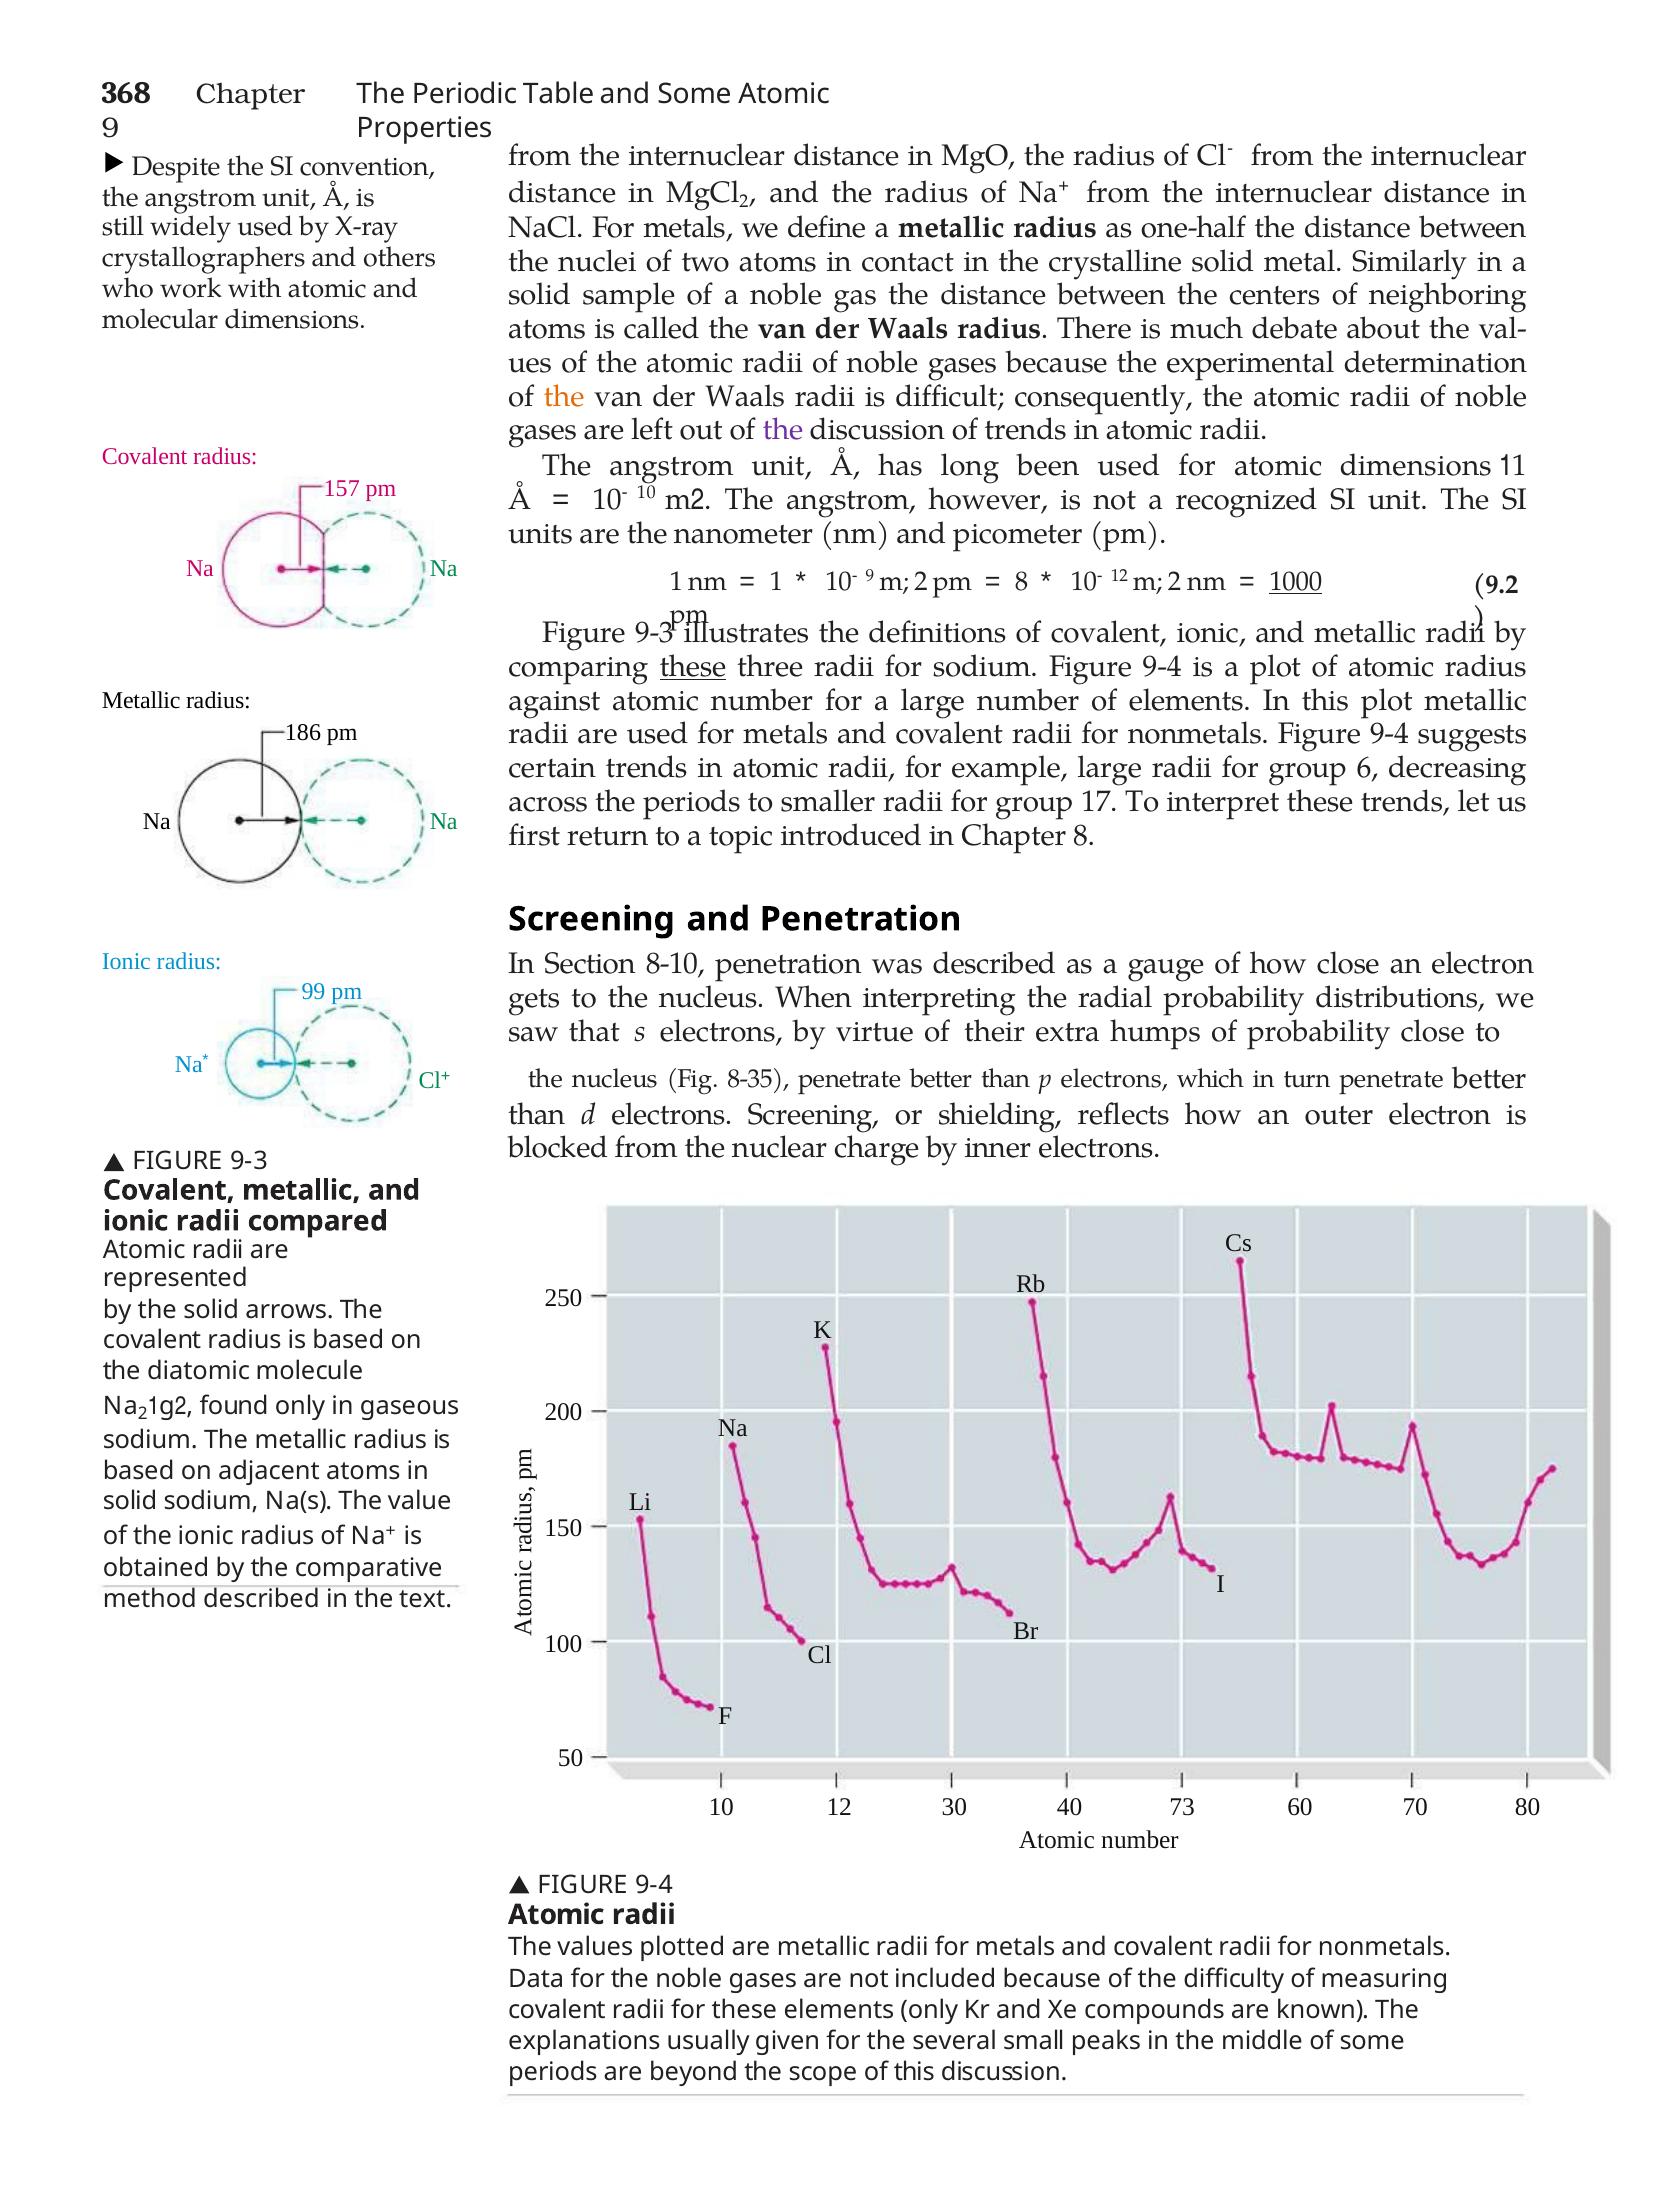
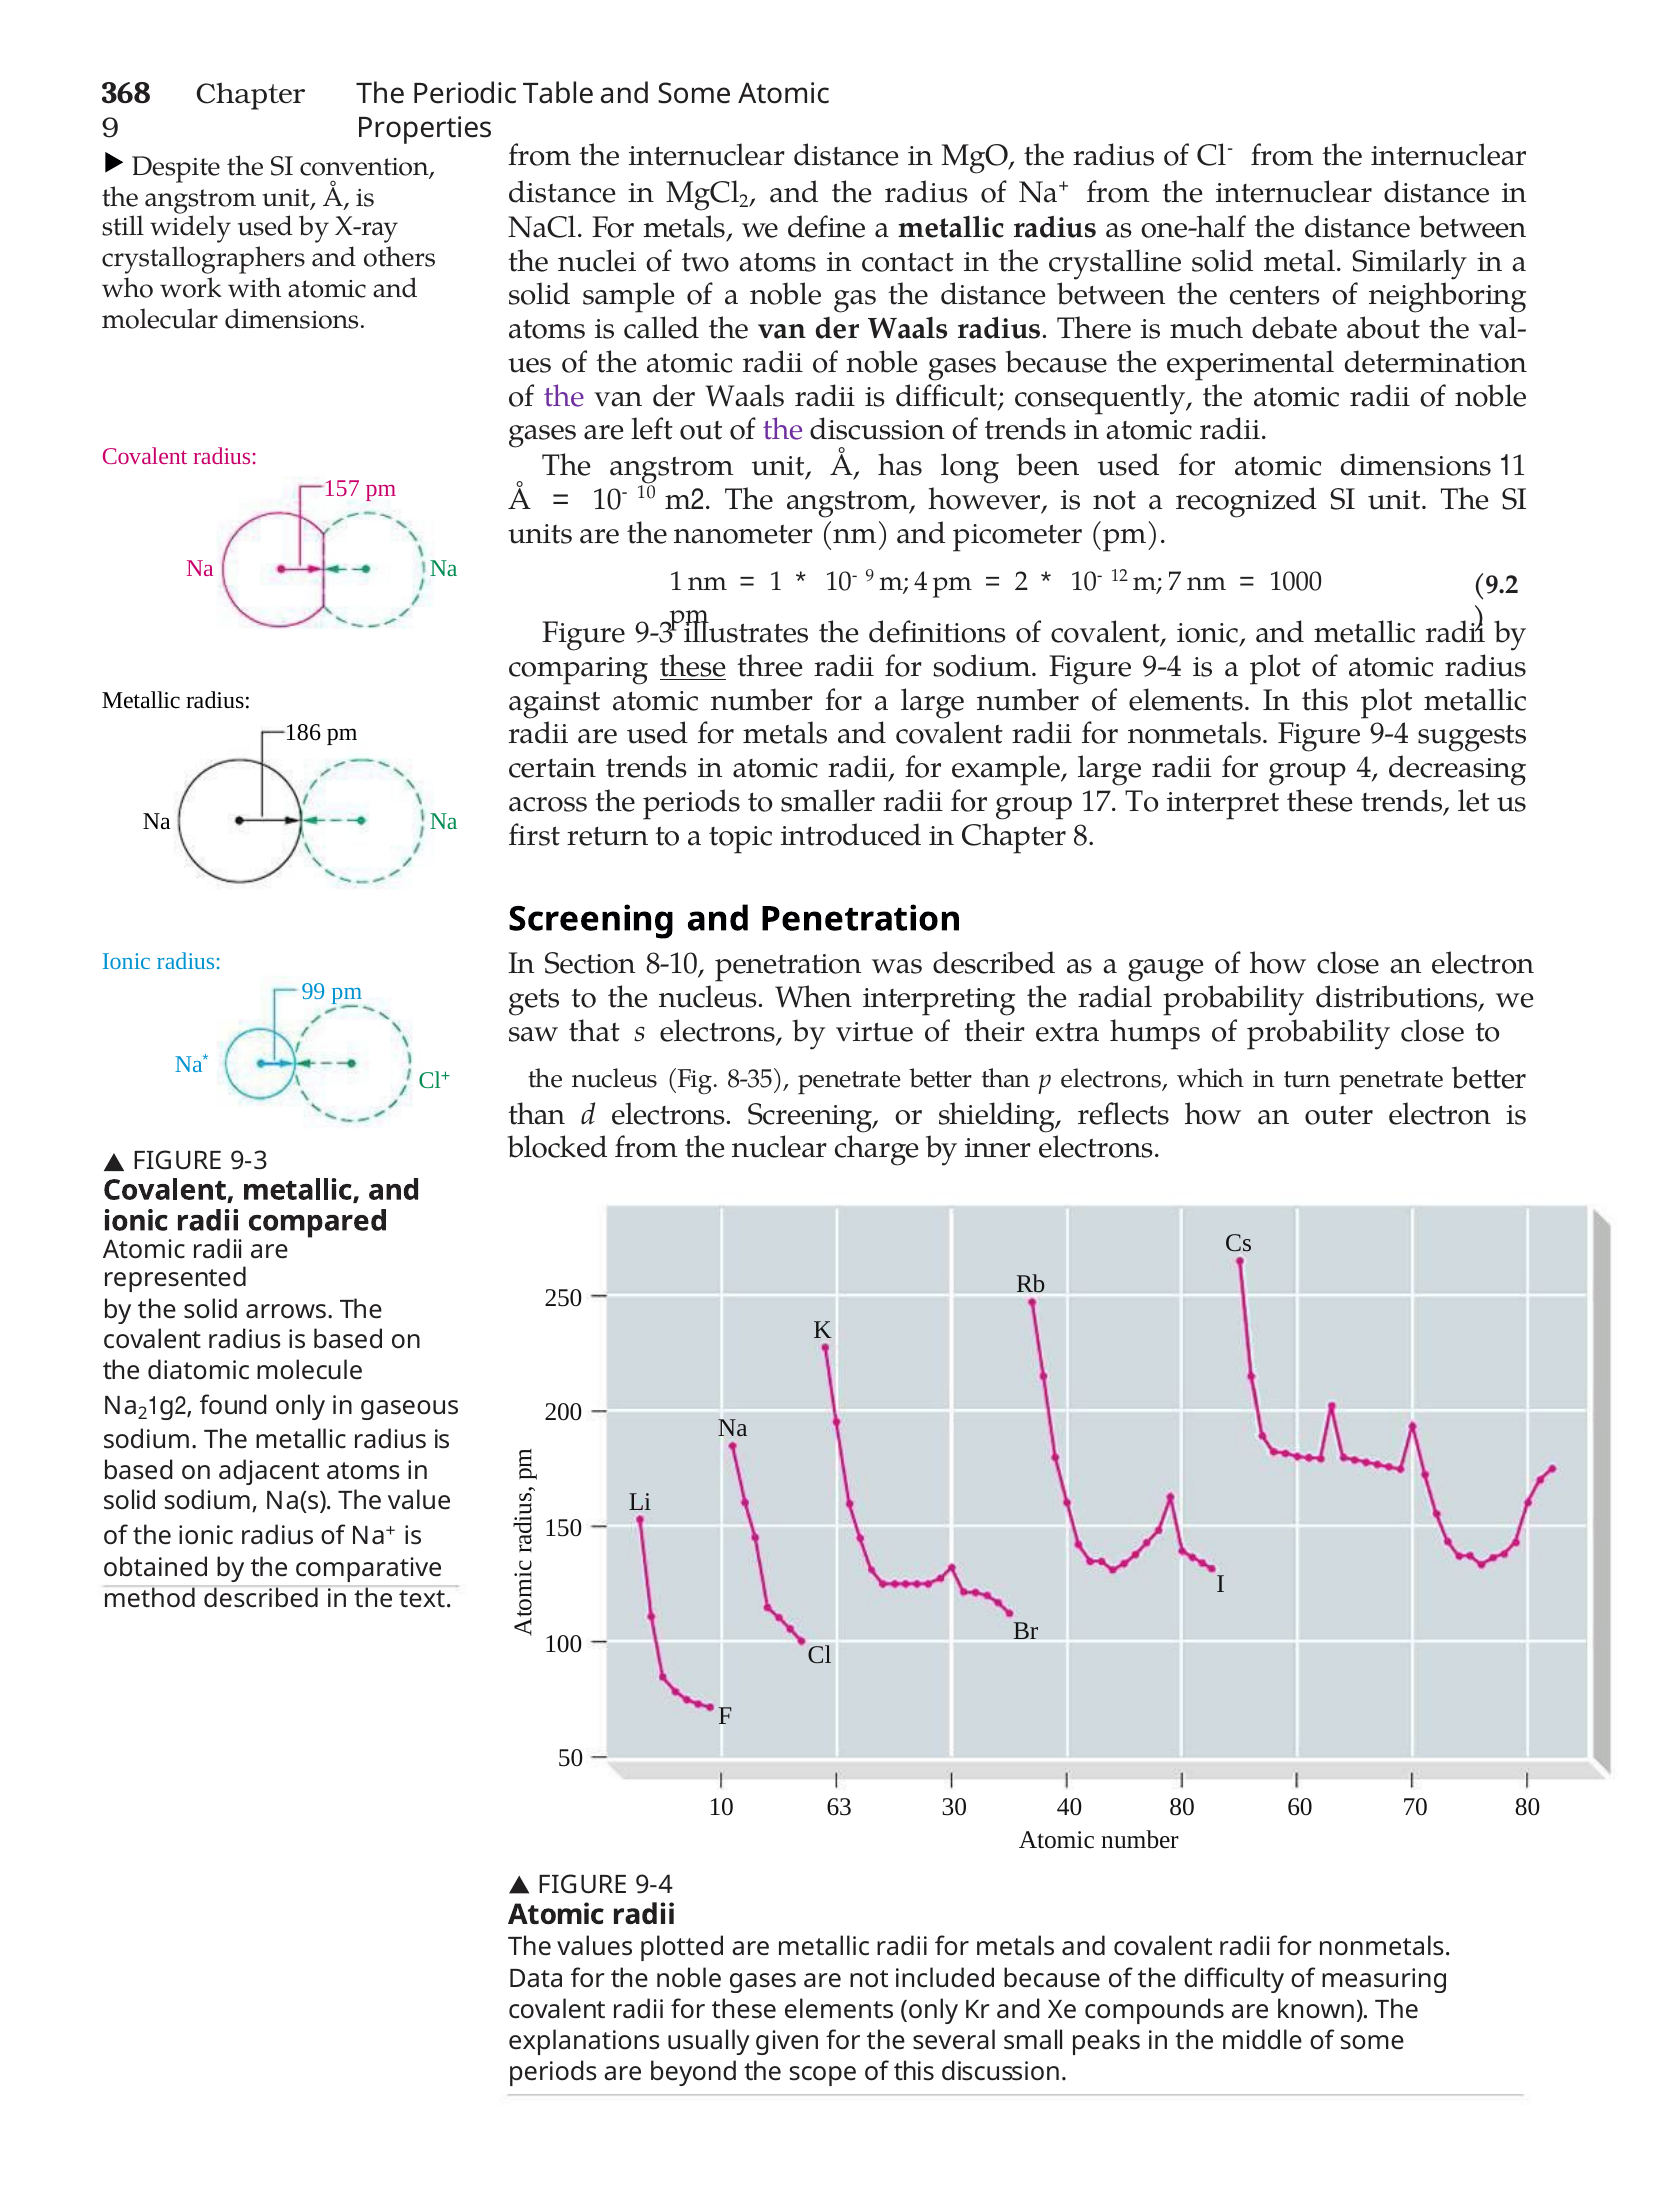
the colour: orange -> purple (564, 396)
9 m 2: 2 -> 4 (921, 582)
8: 8 -> 2 (1022, 582)
2: 2 -> 7 (1175, 582)
1000 underline: present -> none (1296, 582)
group 6: 6 -> 4 (1368, 768)
10 12: 12 -> 63 (839, 1807)
40 73: 73 -> 80 (1182, 1807)
